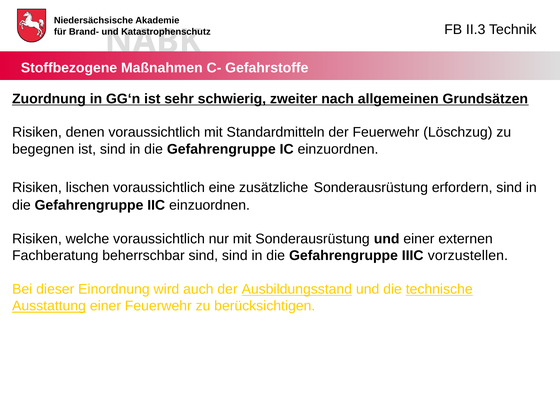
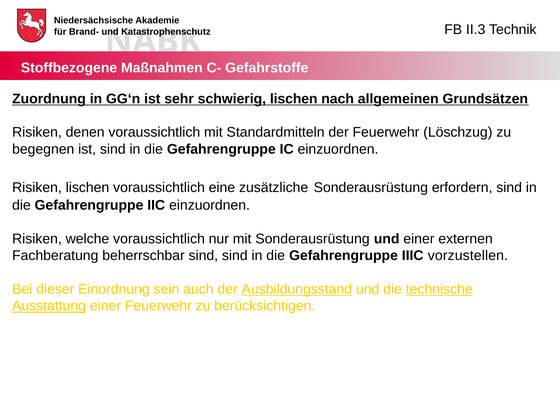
schwierig zweiter: zweiter -> lischen (294, 99)
wird: wird -> sein (166, 289)
